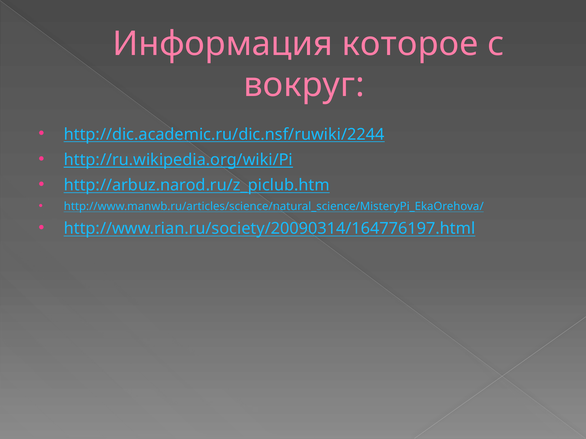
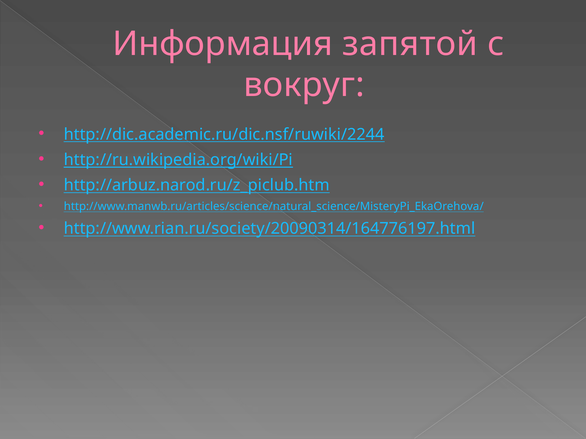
которое: которое -> запятой (410, 44)
